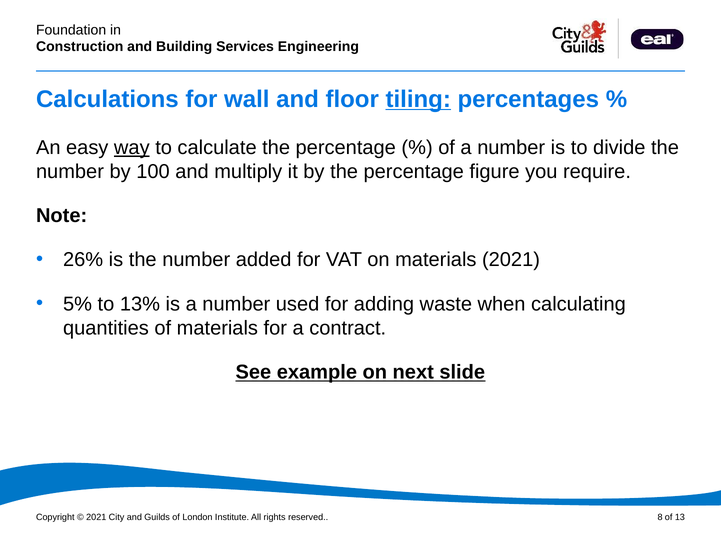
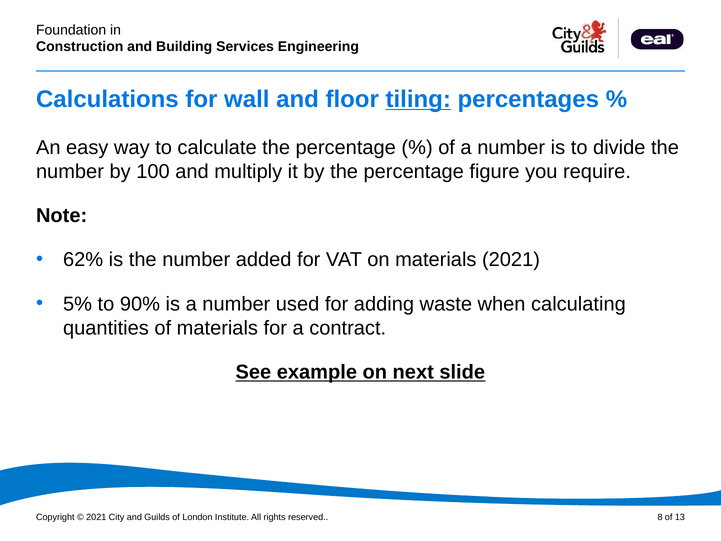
way underline: present -> none (132, 148)
26%: 26% -> 62% (83, 260)
13%: 13% -> 90% (140, 304)
